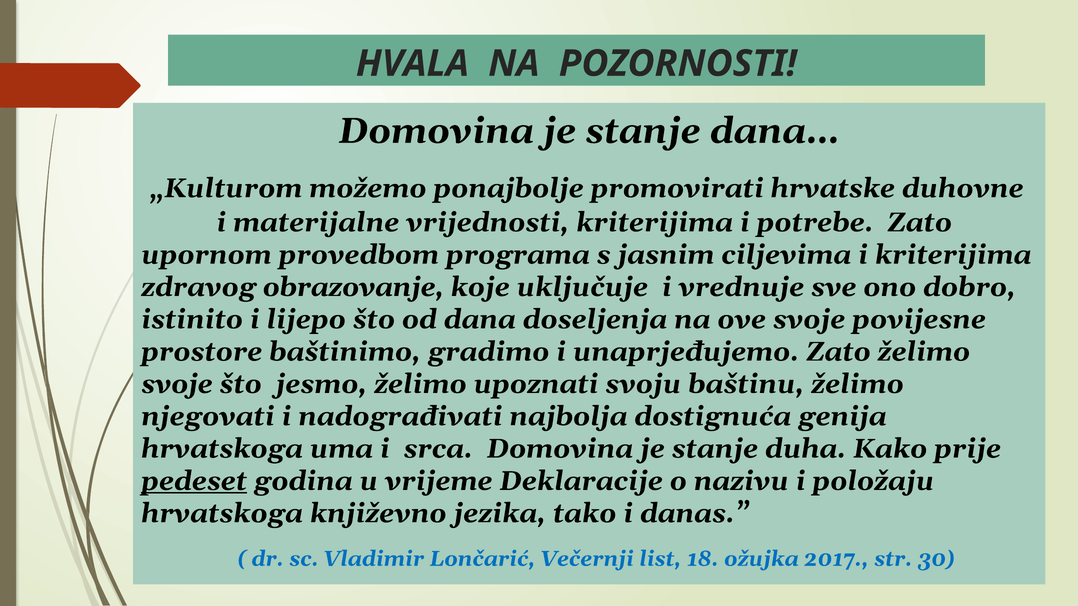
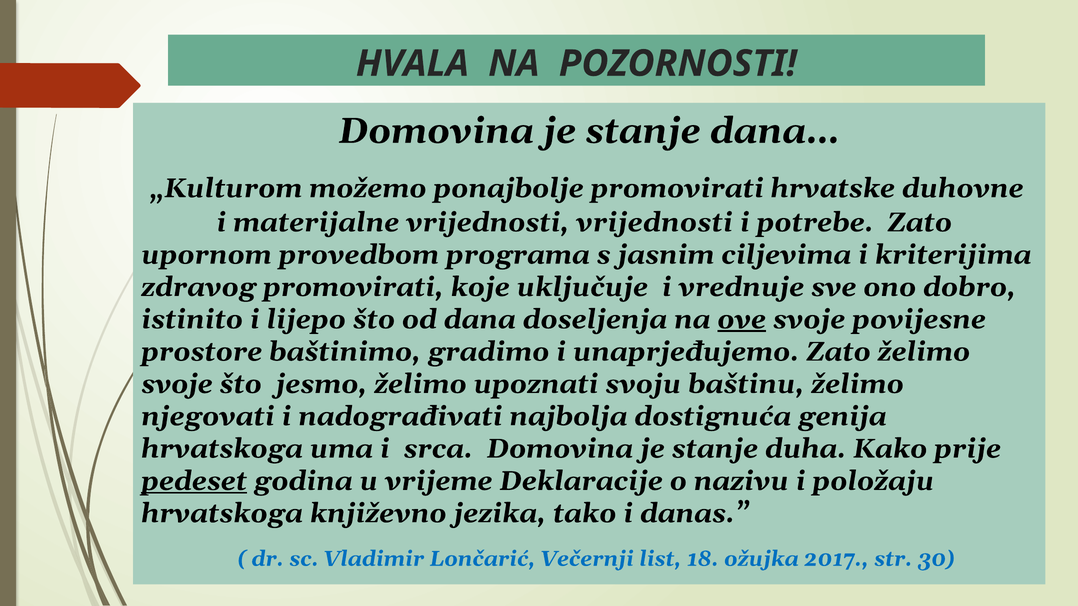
vrijednosti kriterijima: kriterijima -> vrijednosti (654, 223)
zdravog obrazovanje: obrazovanje -> promovirati (353, 287)
ove underline: none -> present (742, 320)
